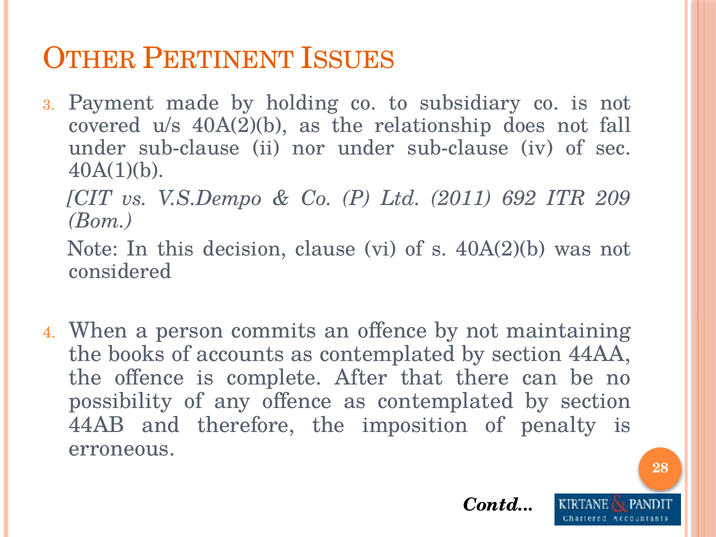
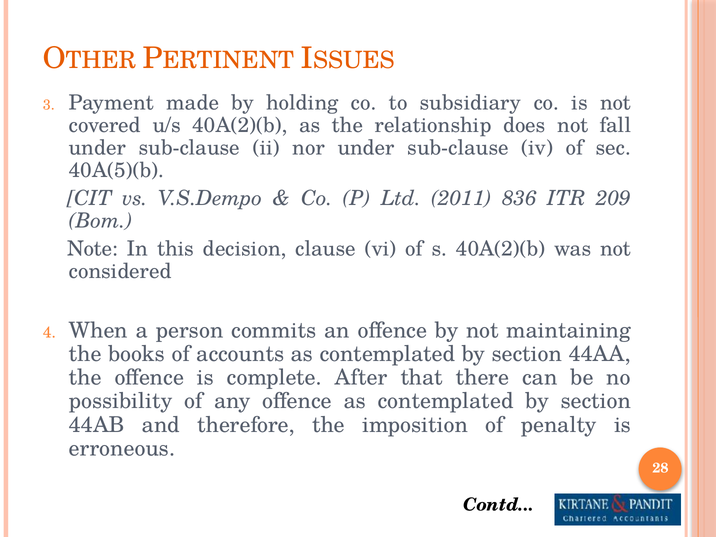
40A(1)(b: 40A(1)(b -> 40A(5)(b (116, 170)
692: 692 -> 836 (520, 198)
